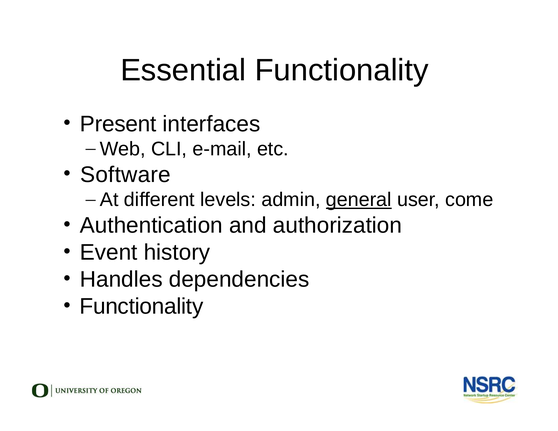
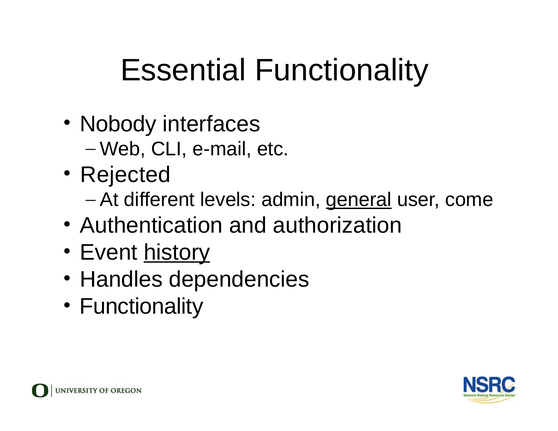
Present: Present -> Nobody (118, 124)
Software: Software -> Rejected (126, 175)
history underline: none -> present (177, 253)
